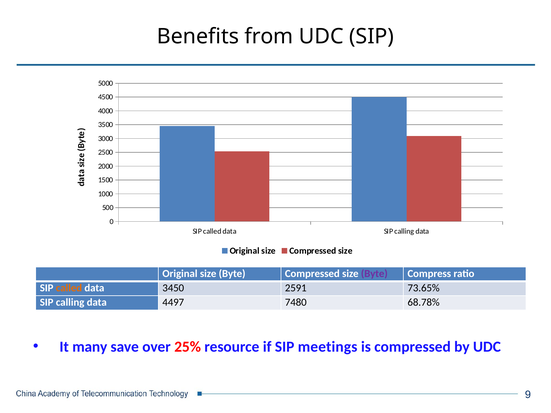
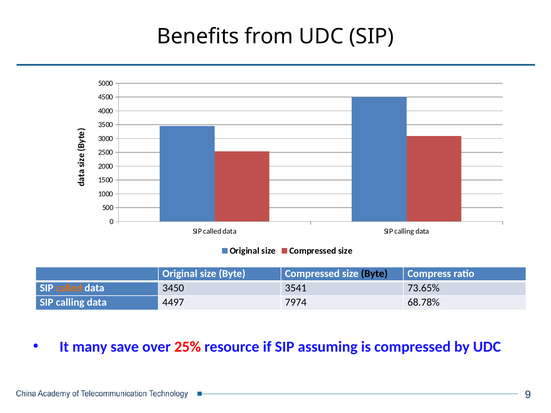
Byte colour: purple -> black (374, 274)
2591: 2591 -> 3541 (296, 288)
7480: 7480 -> 7974 (296, 302)
meetings: meetings -> assuming (328, 347)
